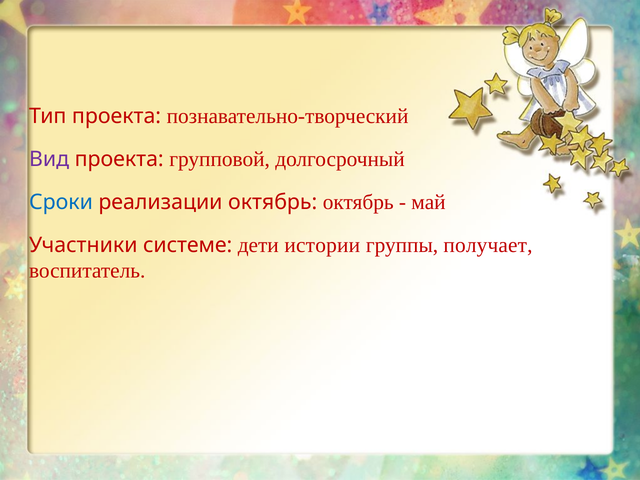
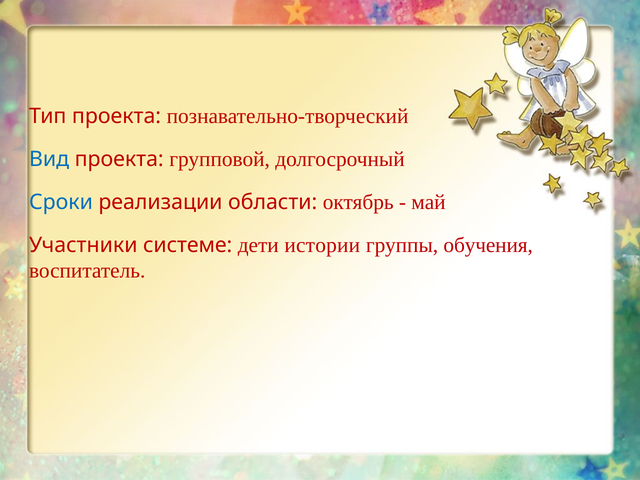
Вид colour: purple -> blue (49, 159)
реализации октябрь: октябрь -> области (273, 202)
получает: получает -> обучения (488, 245)
